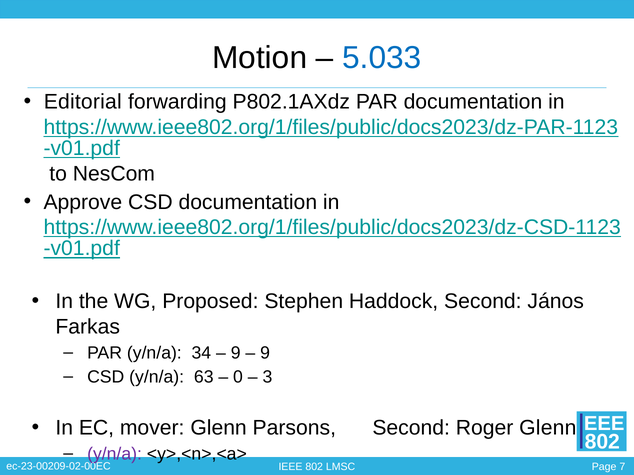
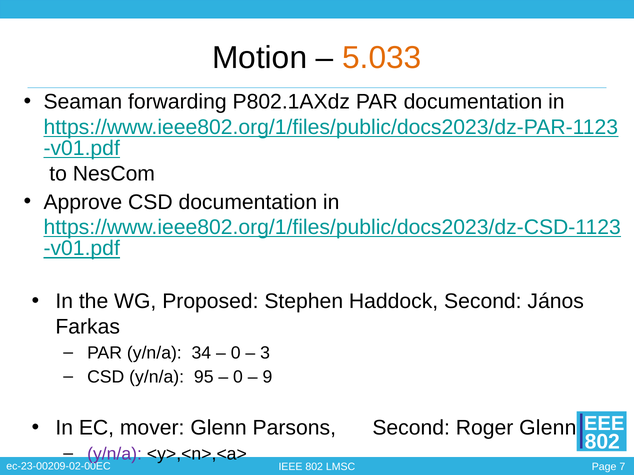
5.033 colour: blue -> orange (382, 58)
Editorial: Editorial -> Seaman (83, 102)
9: 9 -> 0 (236, 353)
9: 9 -> 3 (265, 353)
63: 63 -> 95 (204, 377)
3: 3 -> 9 (267, 377)
